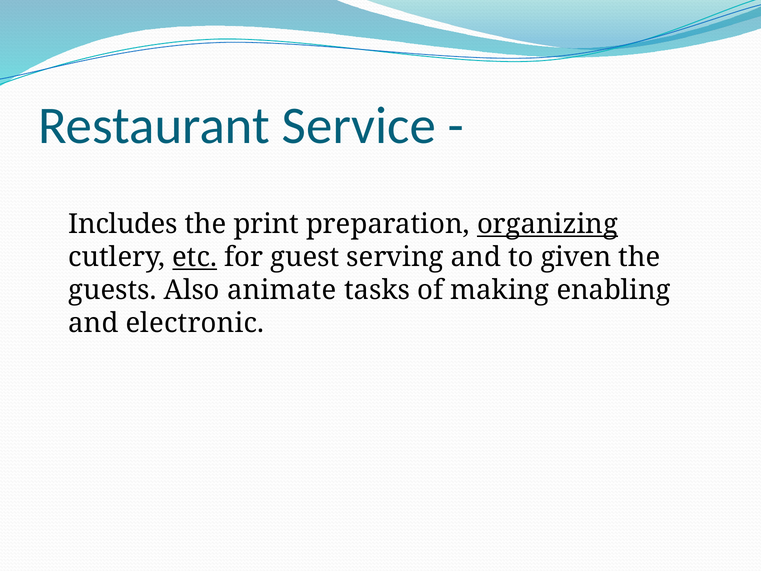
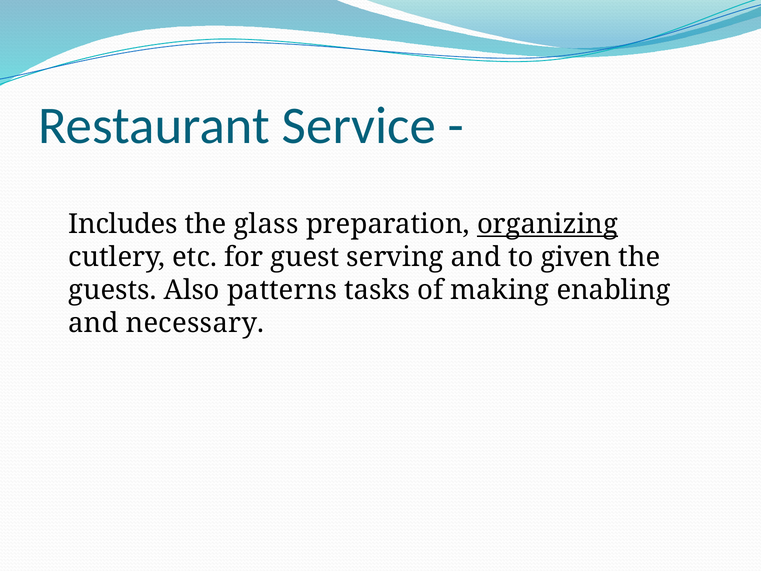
print: print -> glass (266, 224)
etc underline: present -> none (195, 257)
animate: animate -> patterns (282, 290)
electronic: electronic -> necessary (195, 323)
